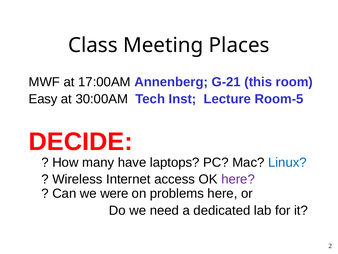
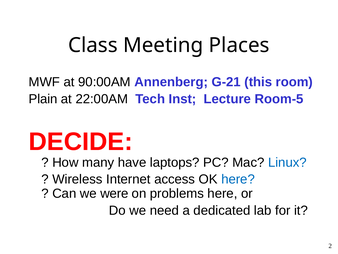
17:00AM: 17:00AM -> 90:00AM (104, 82)
Easy: Easy -> Plain (43, 99)
30:00AM: 30:00AM -> 22:00AM (102, 99)
here colour: purple -> blue (238, 179)
